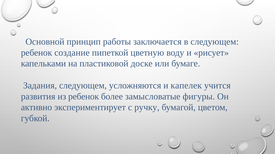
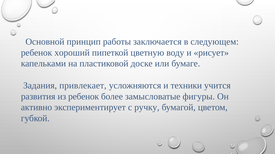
создание: создание -> хороший (72, 53)
Задания следующем: следующем -> привлекает (83, 86)
капелек: капелек -> техники (186, 86)
